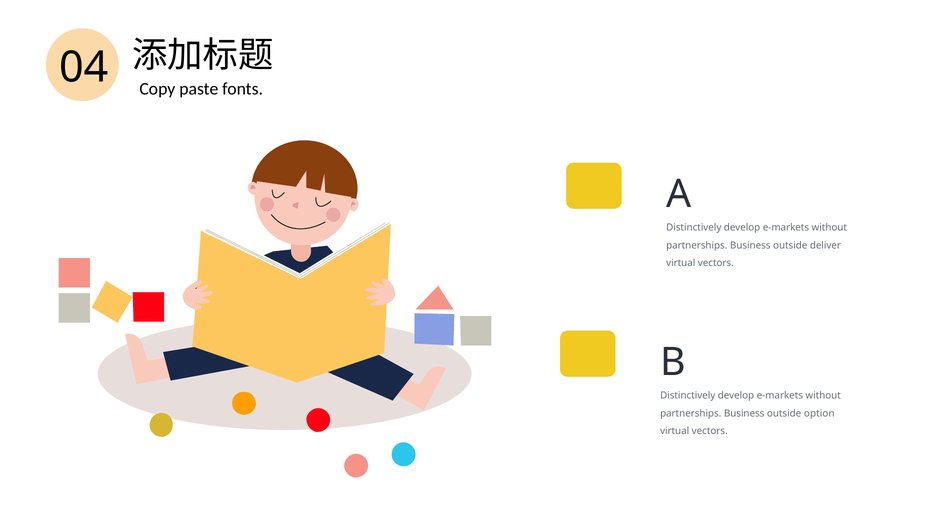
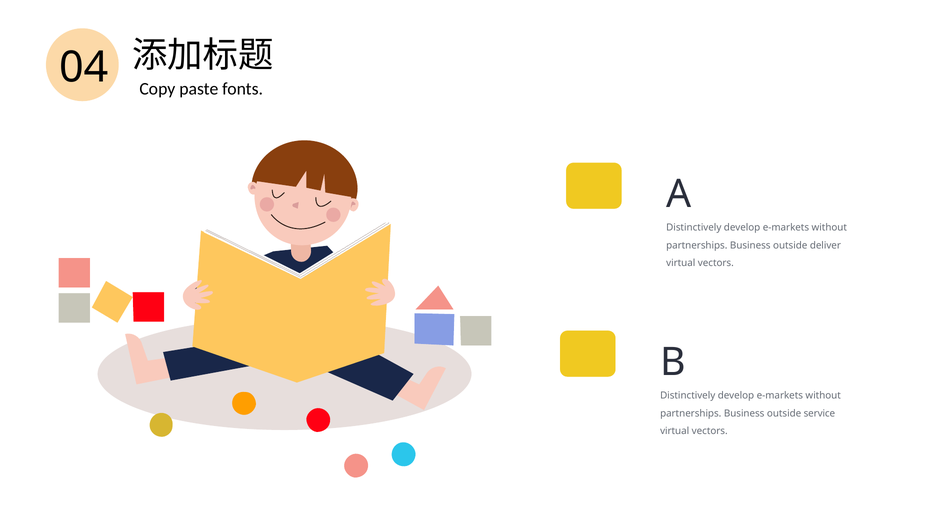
option: option -> service (819, 413)
